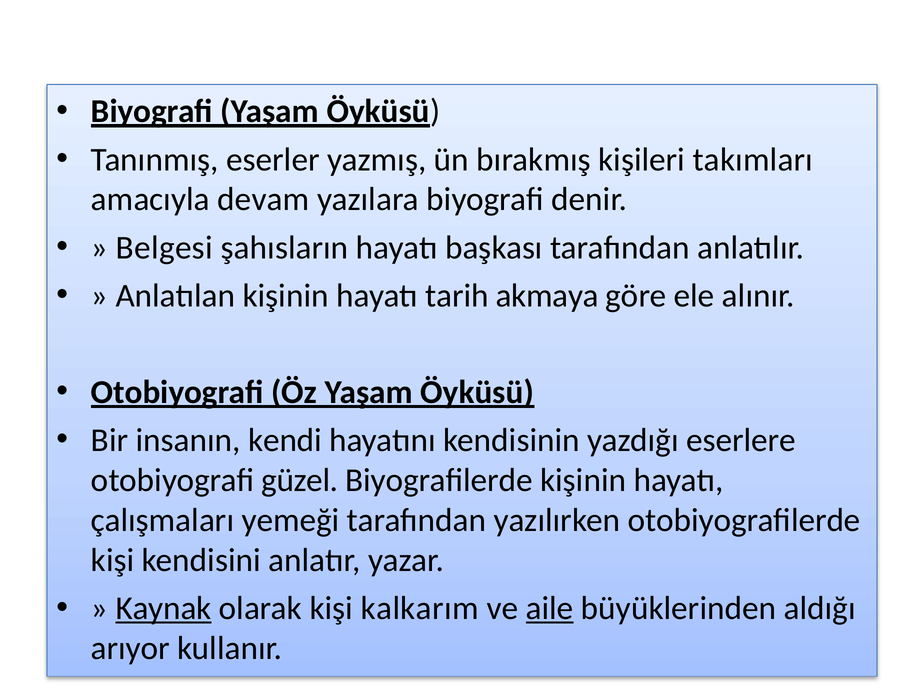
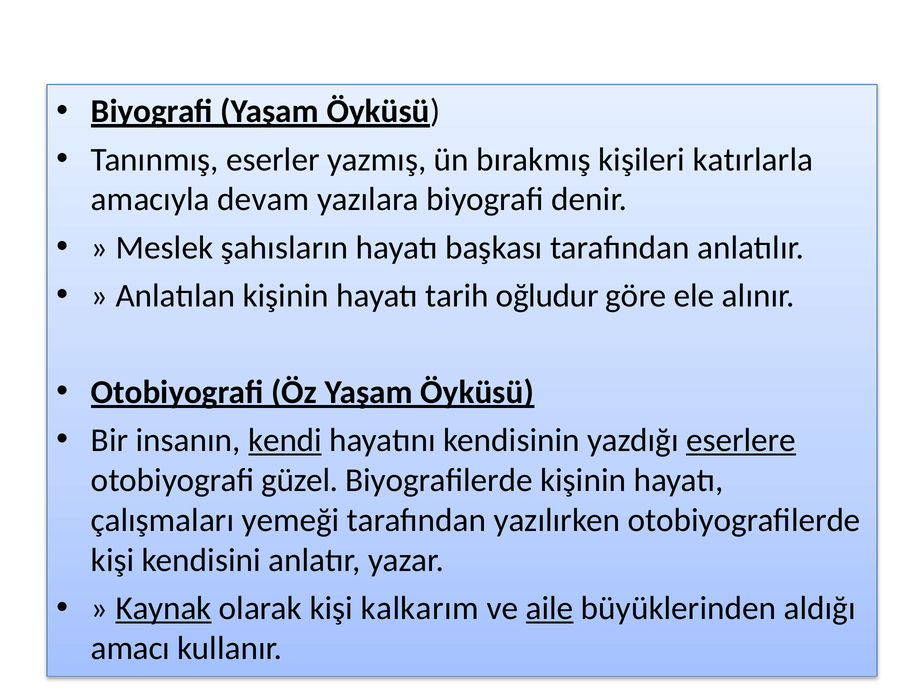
takımları: takımları -> katırlarla (753, 159)
Belgesi: Belgesi -> Meslek (164, 247)
akmaya: akmaya -> oğludur (547, 296)
kendi underline: none -> present (285, 440)
eserlere underline: none -> present (741, 440)
arıyor: arıyor -> amacı (130, 648)
